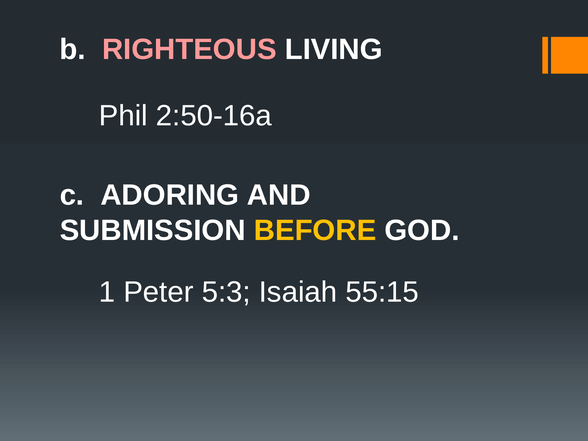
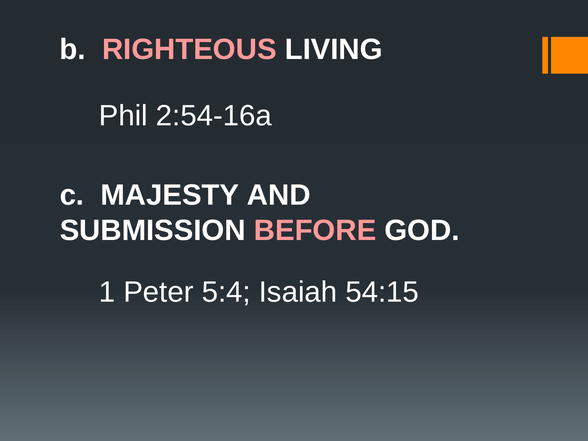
2:50-16a: 2:50-16a -> 2:54-16a (214, 116)
ADORING: ADORING -> MAJESTY (170, 195)
BEFORE colour: yellow -> pink (315, 231)
5:3: 5:3 -> 5:4 (226, 292)
55:15: 55:15 -> 54:15 (382, 292)
